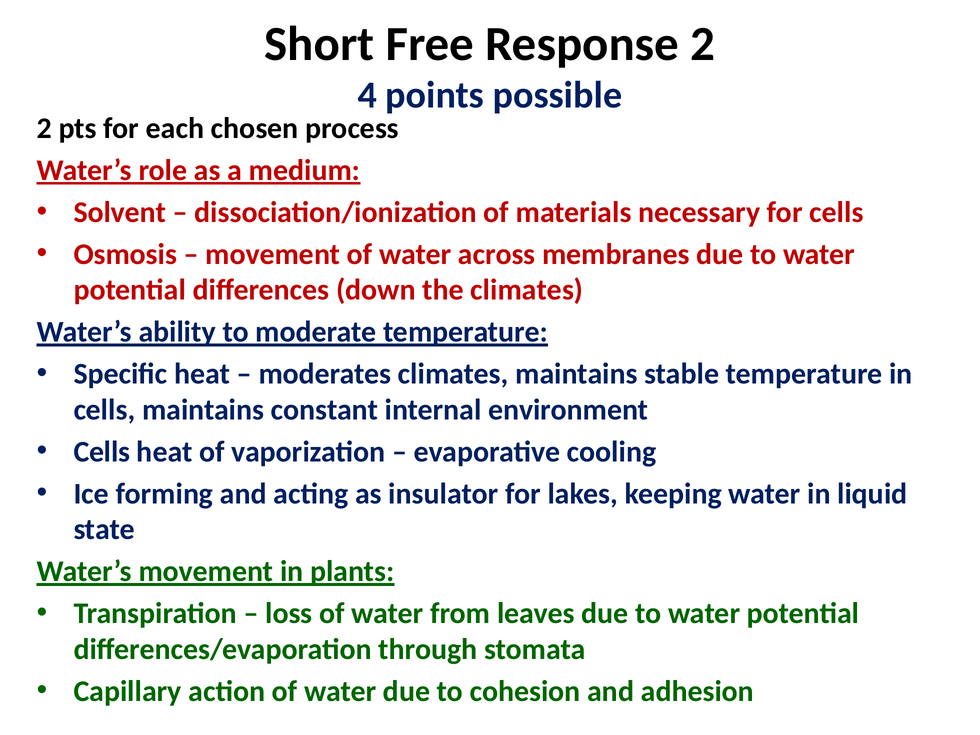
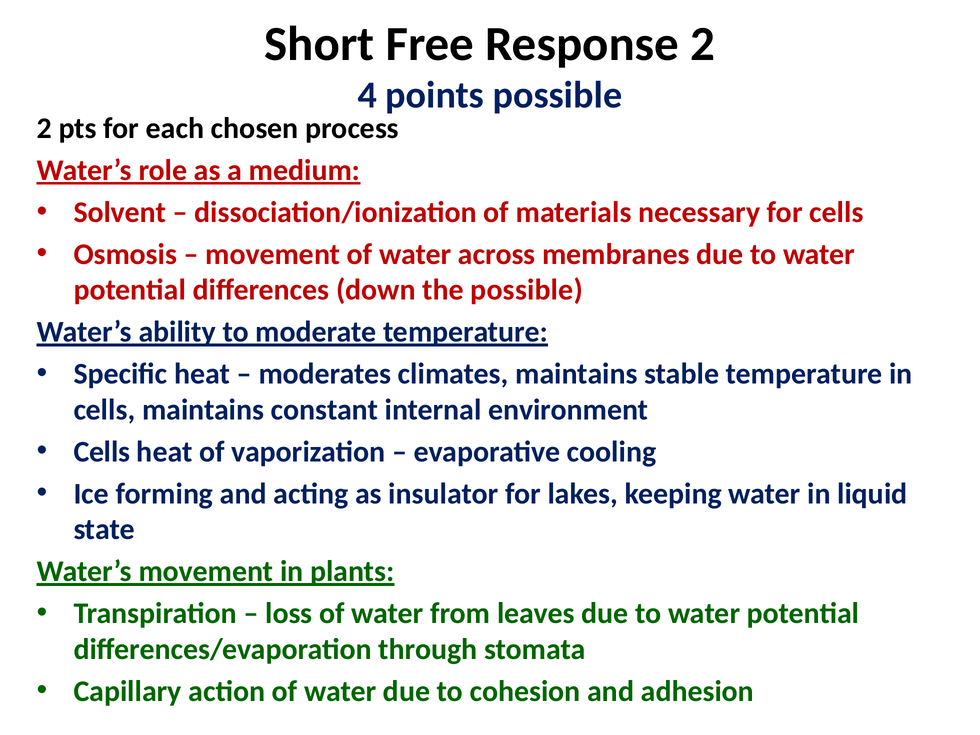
the climates: climates -> possible (527, 290)
